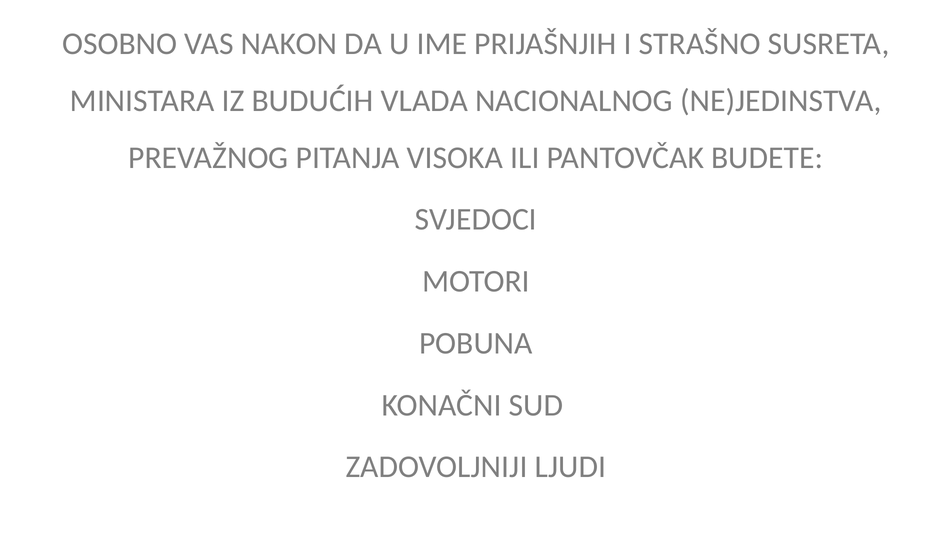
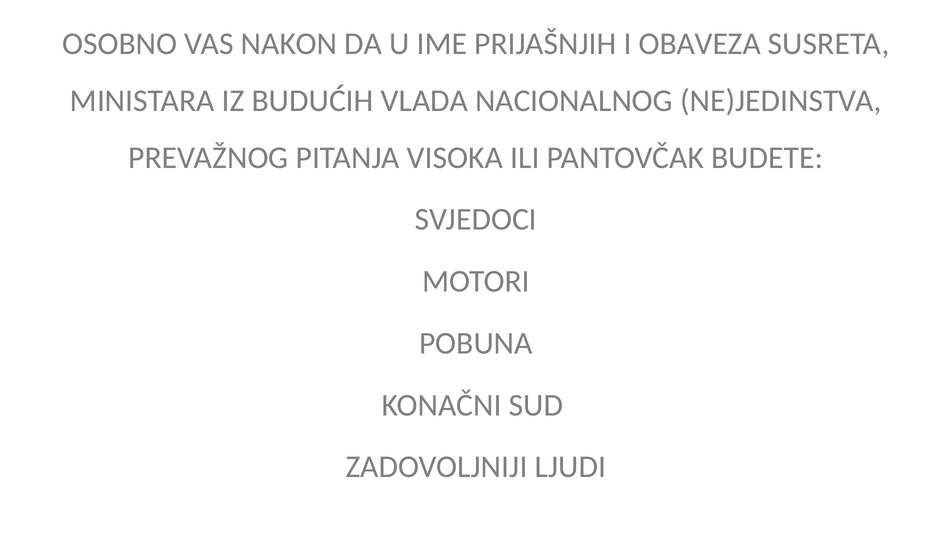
STRAŠNO: STRAŠNO -> OBAVEZA (700, 44)
